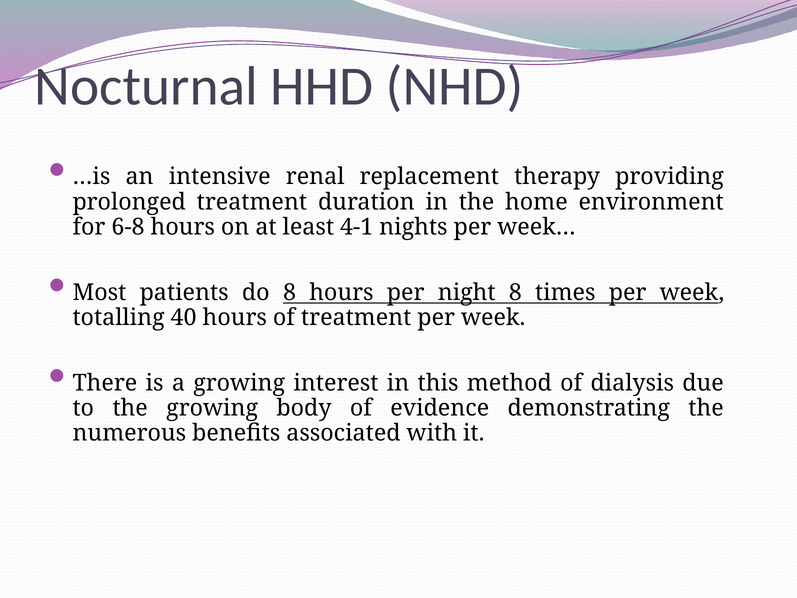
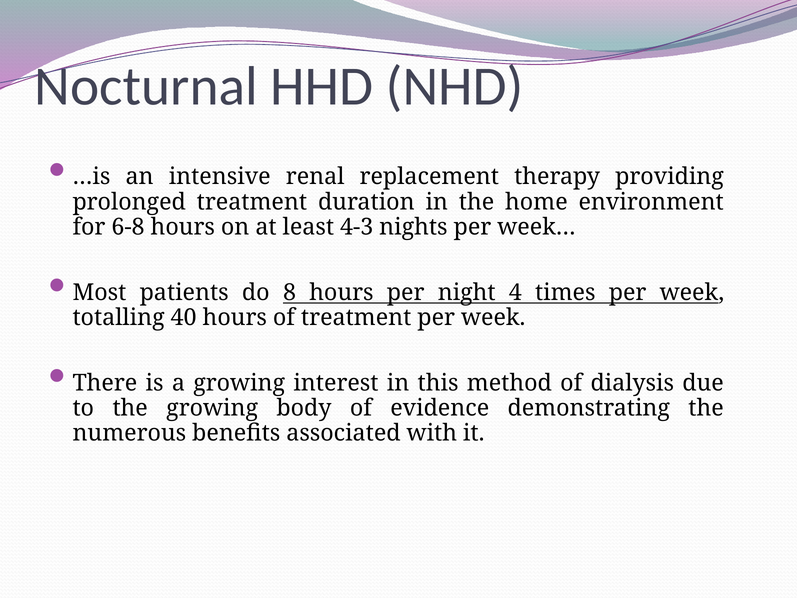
4-1: 4-1 -> 4-3 (357, 227)
night 8: 8 -> 4 (515, 292)
